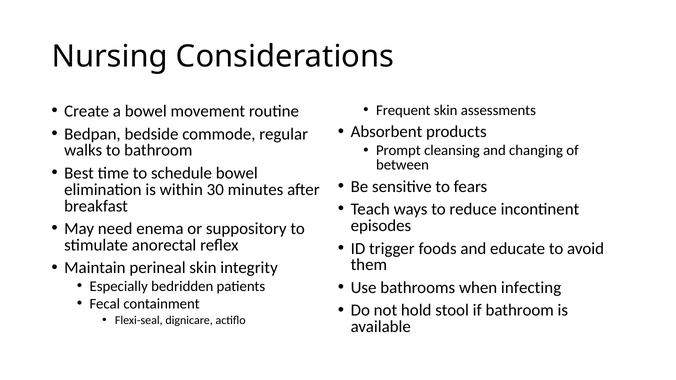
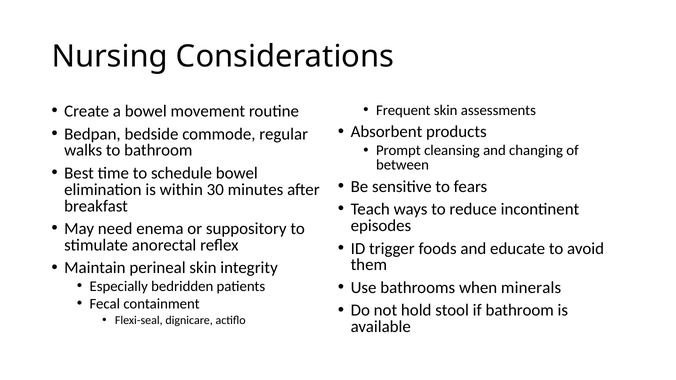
infecting: infecting -> minerals (531, 288)
